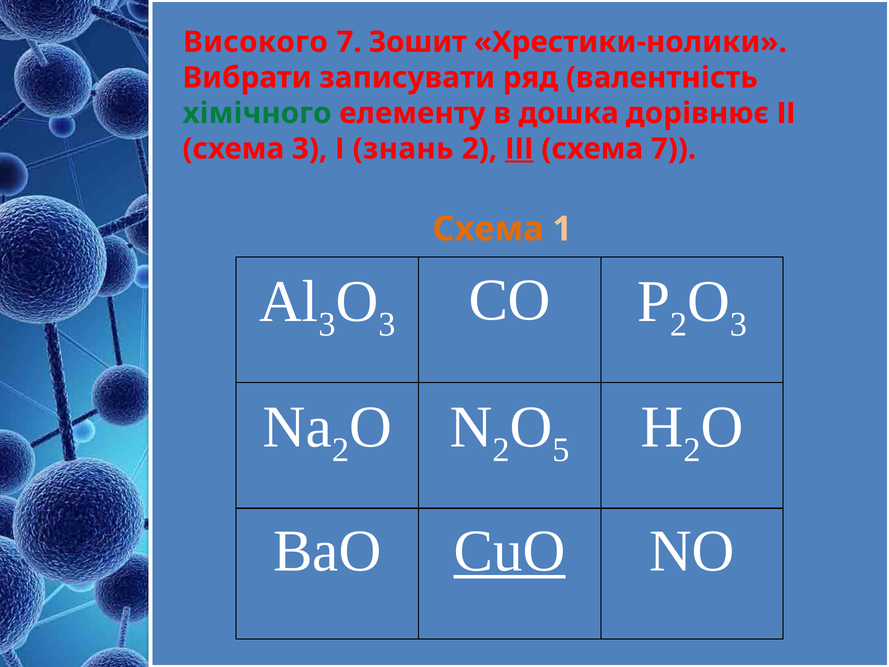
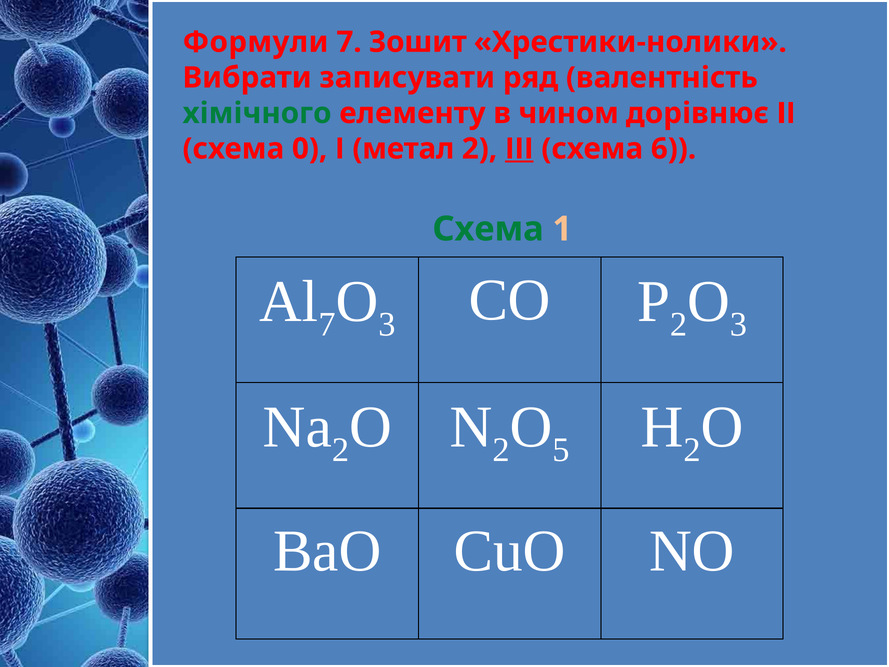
Високого: Високого -> Формули (255, 42)
дошка: дошка -> чином (569, 113)
схема 3: 3 -> 0 (310, 149)
знань: знань -> метал (403, 149)
схема 7: 7 -> 6 (674, 149)
Схема colour: orange -> green (488, 229)
3: 3 -> 7 (327, 324)
CuO underline: present -> none (510, 551)
